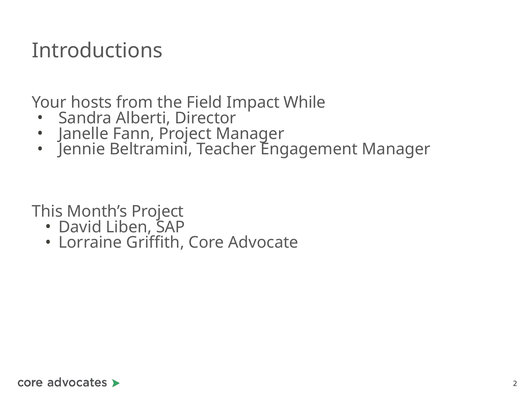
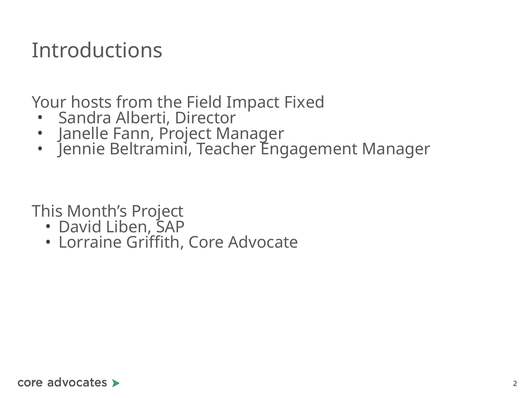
While: While -> Fixed (304, 103)
